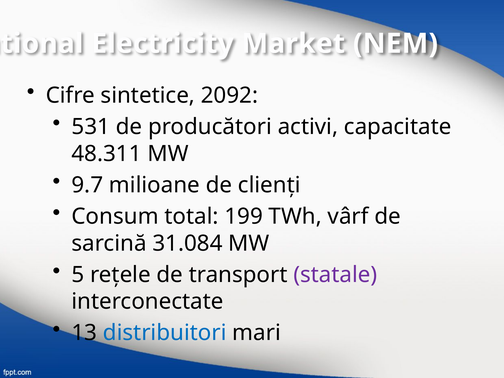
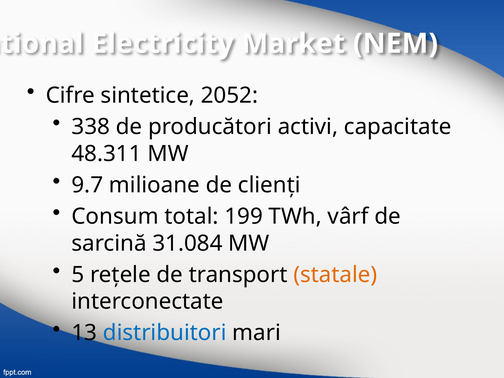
2092: 2092 -> 2052 (229, 95)
531: 531 -> 338 (91, 127)
statale colour: purple -> orange (335, 275)
